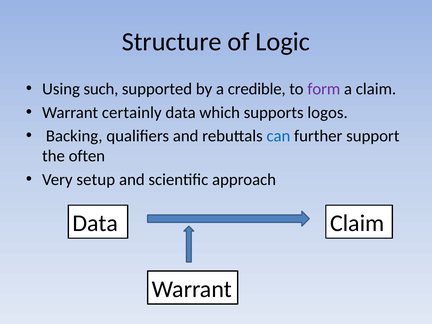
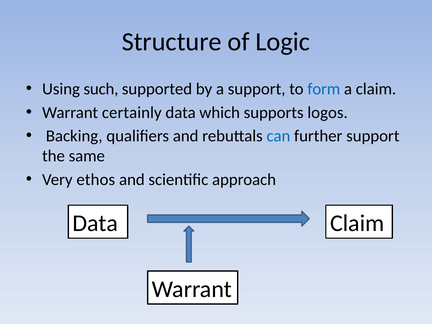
a credible: credible -> support (257, 89)
form colour: purple -> blue (324, 89)
often: often -> same (87, 156)
setup: setup -> ethos (96, 180)
